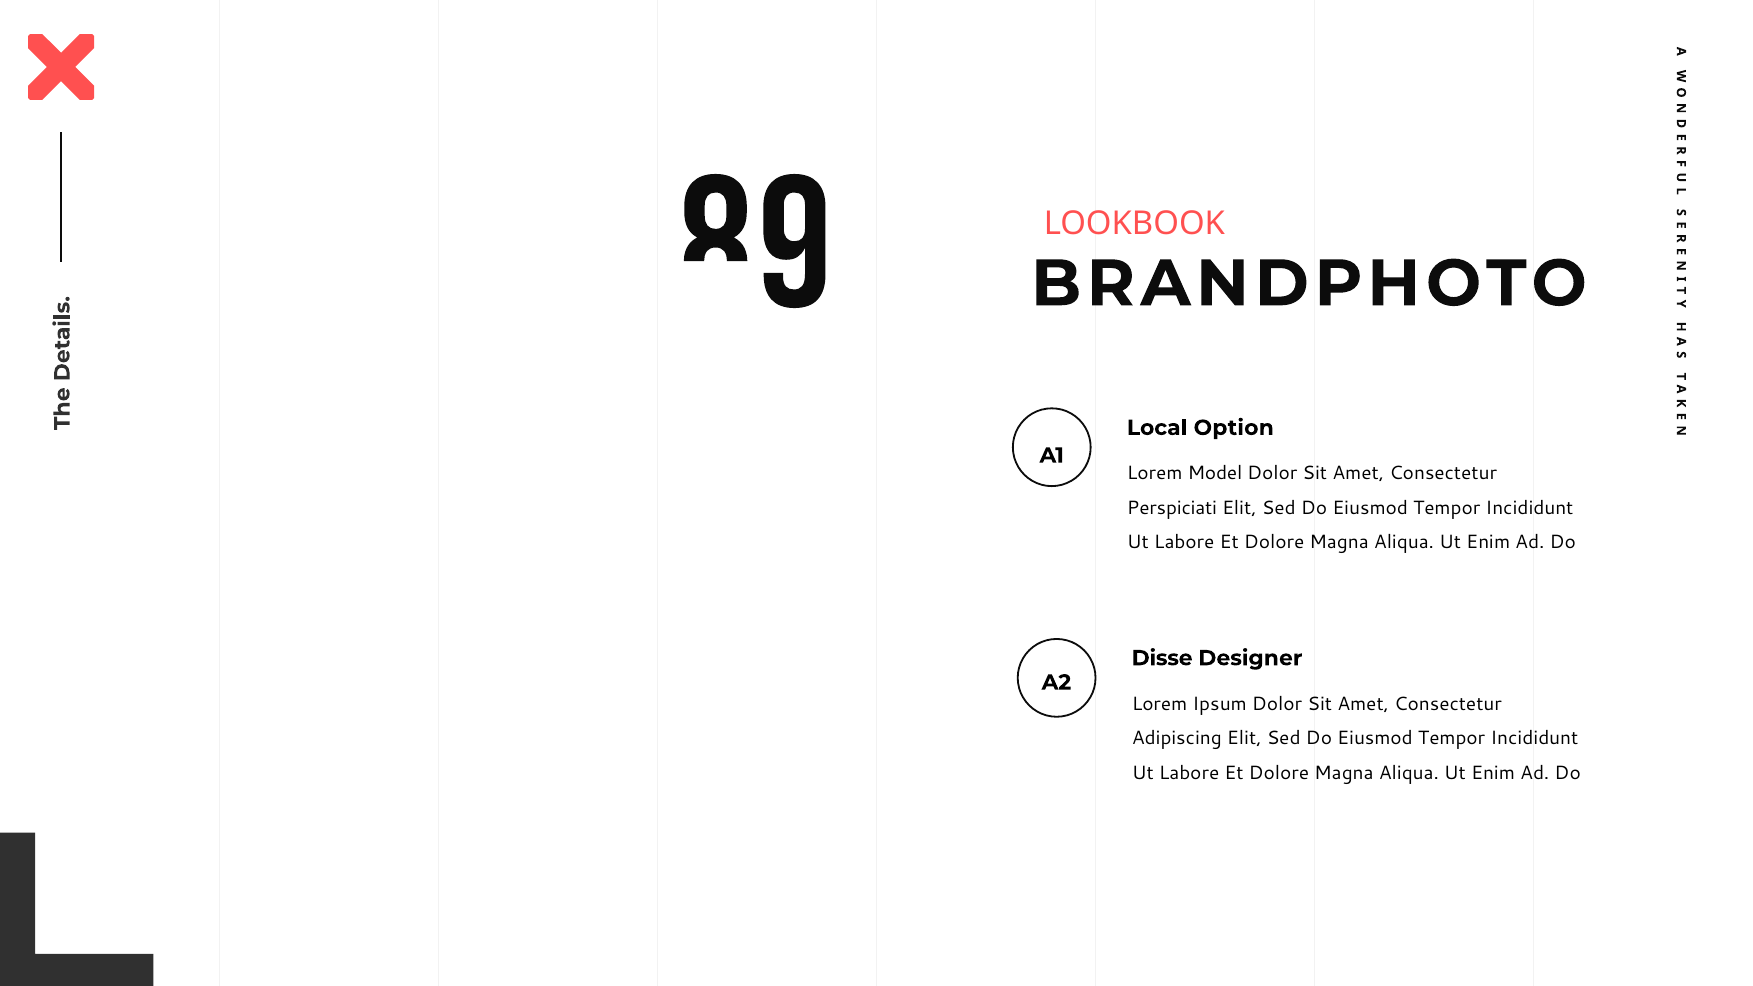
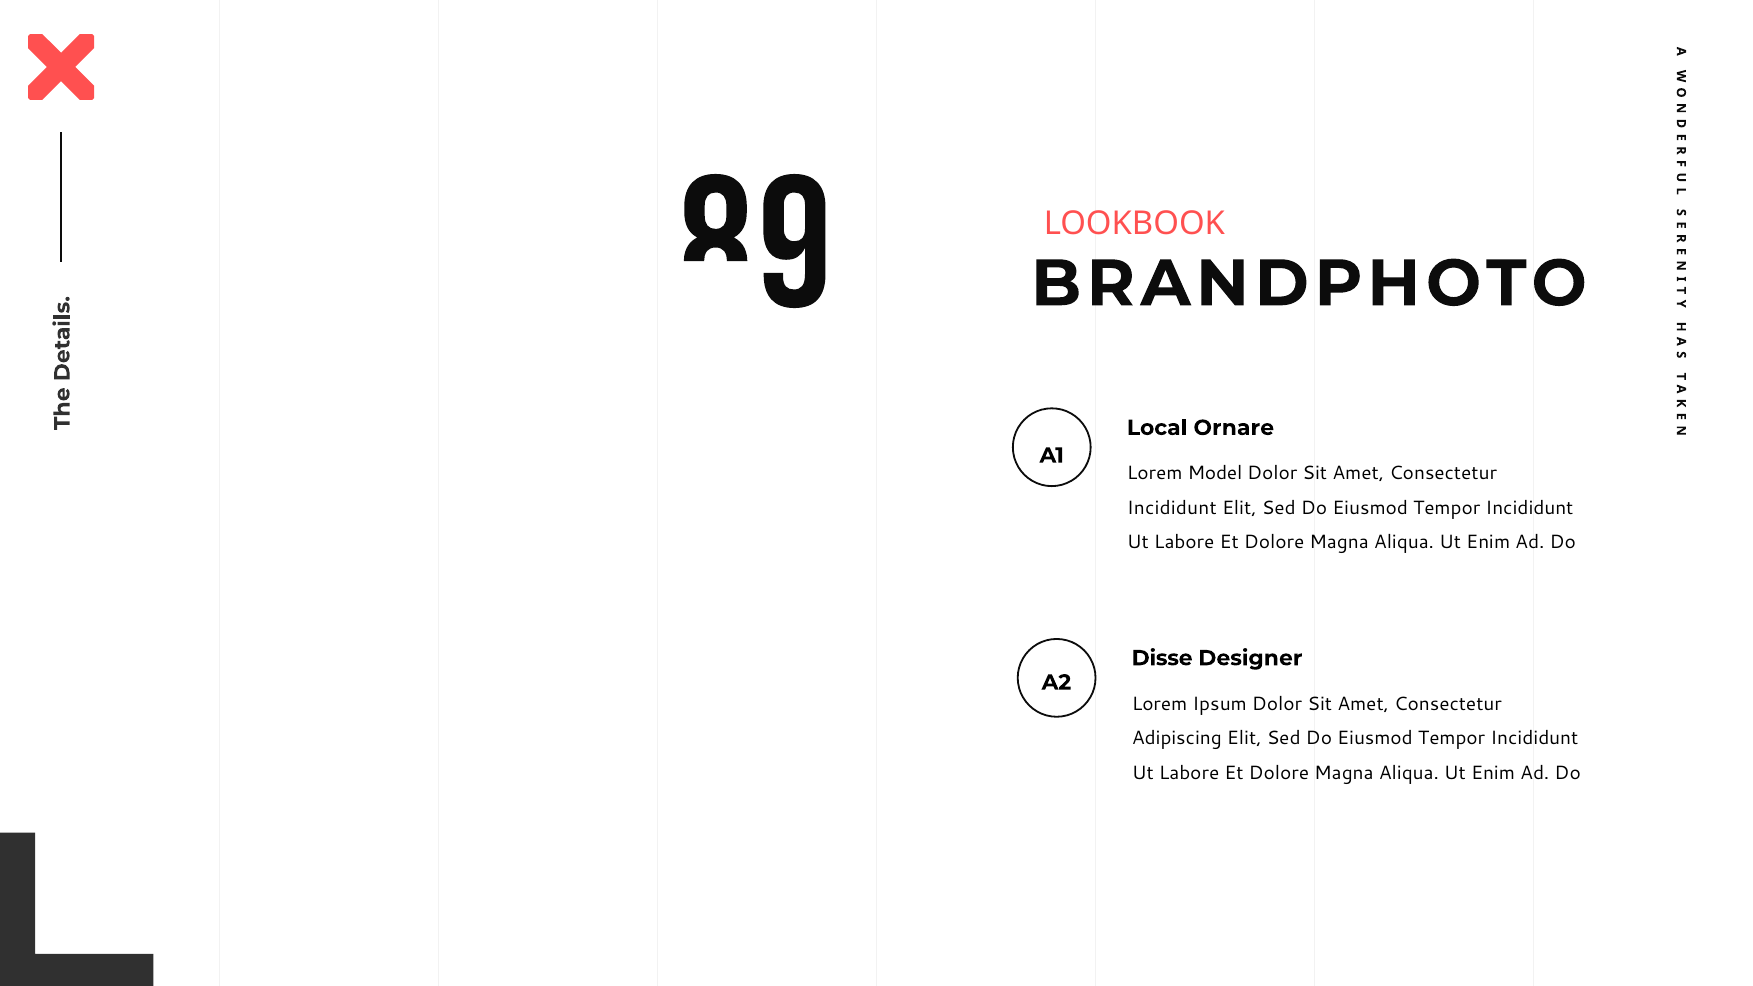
Option: Option -> Ornare (1234, 428)
Perspiciati: Perspiciati -> Incididunt (1172, 508)
